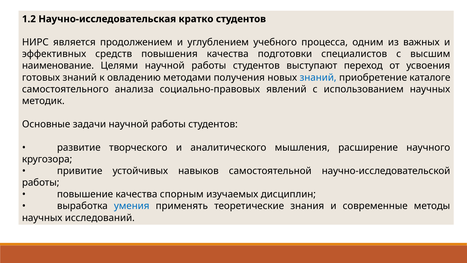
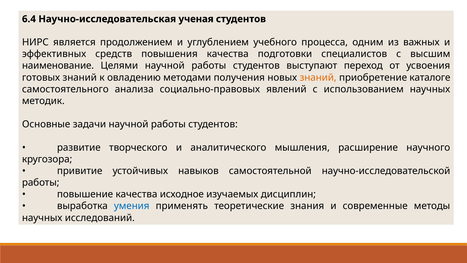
1.2: 1.2 -> 6.4 (29, 19)
кратко: кратко -> ученая (196, 19)
знаний colour: blue -> orange (318, 77)
спорным: спорным -> исходное (182, 194)
